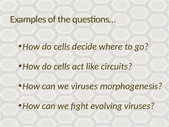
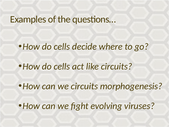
we viruses: viruses -> circuits (84, 86)
